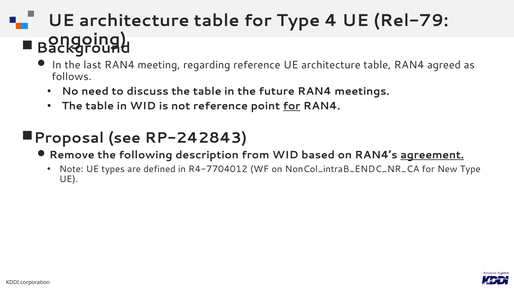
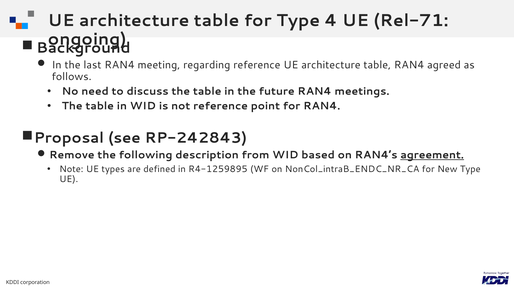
Rel-79: Rel-79 -> Rel-71 (411, 21)
for underline: present -> none (292, 106)
R4-7704012: R4-7704012 -> R4-1259895 (218, 169)
